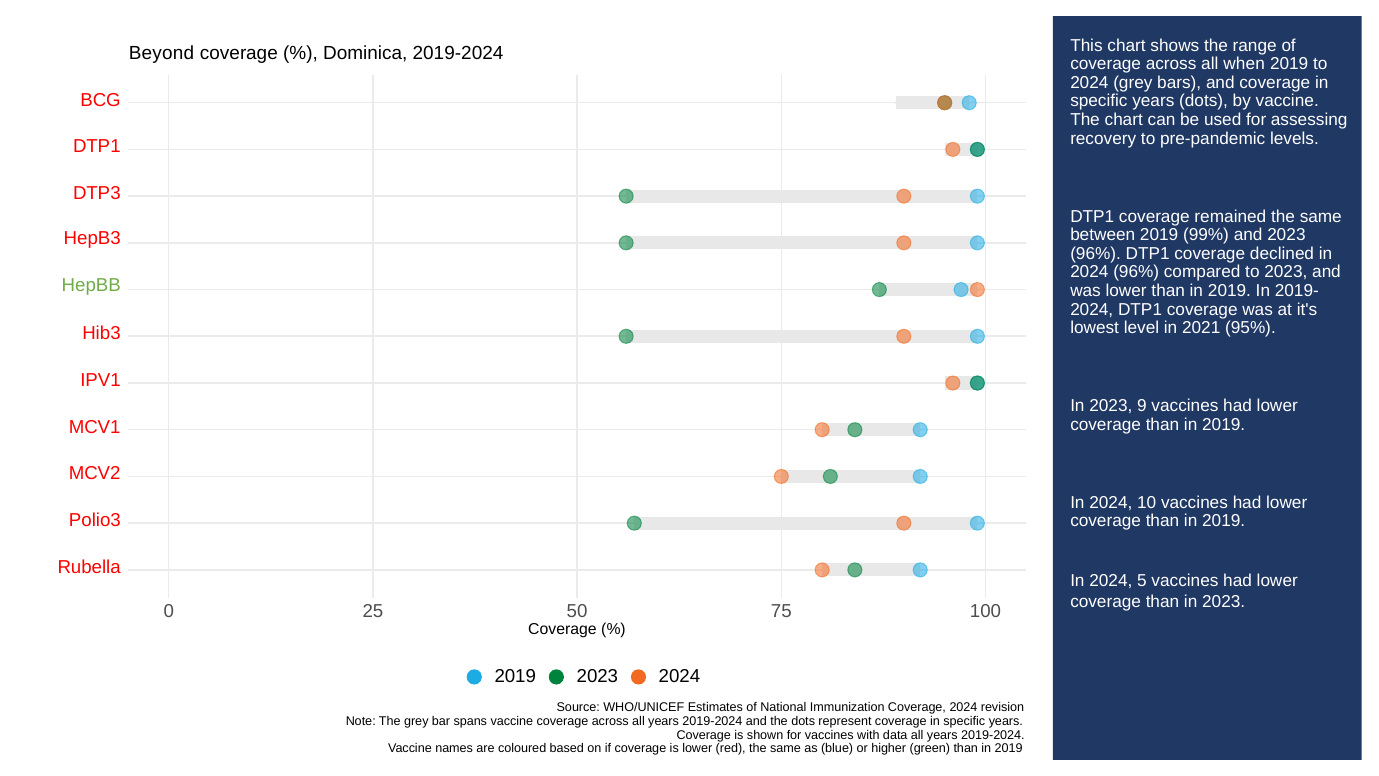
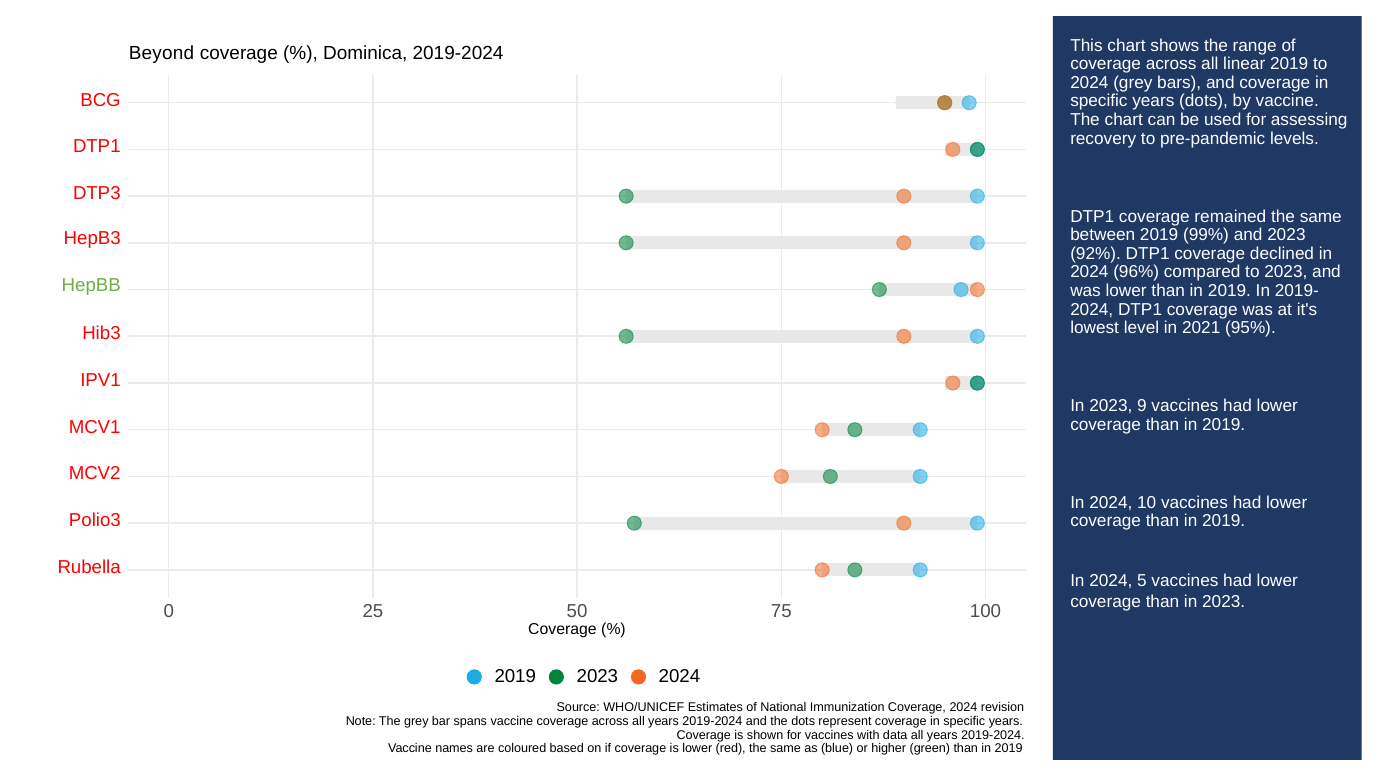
when: when -> linear (1244, 64)
96%: 96% -> 92% (1096, 254)
